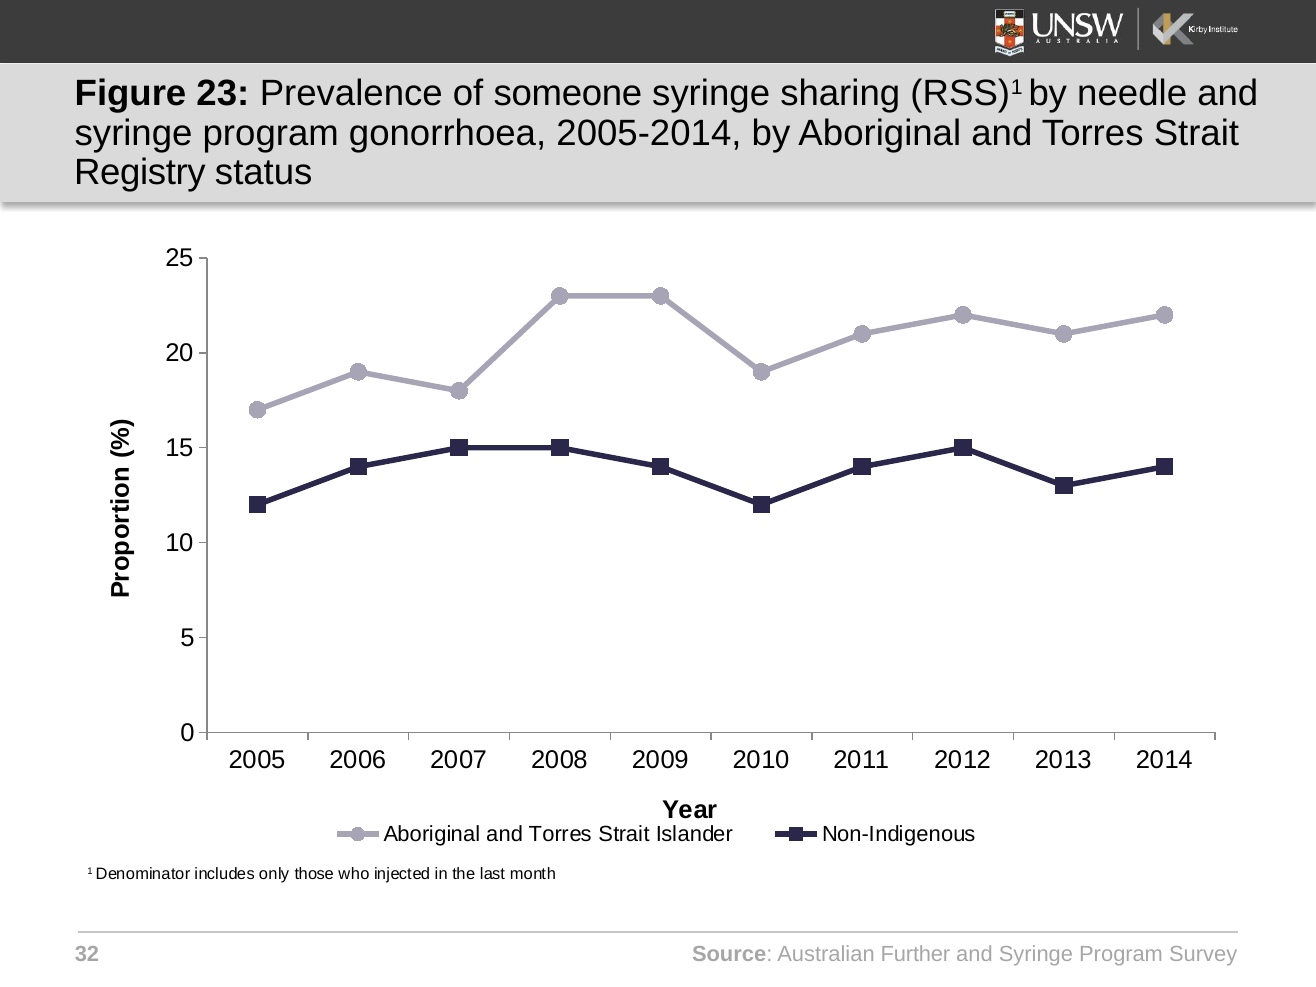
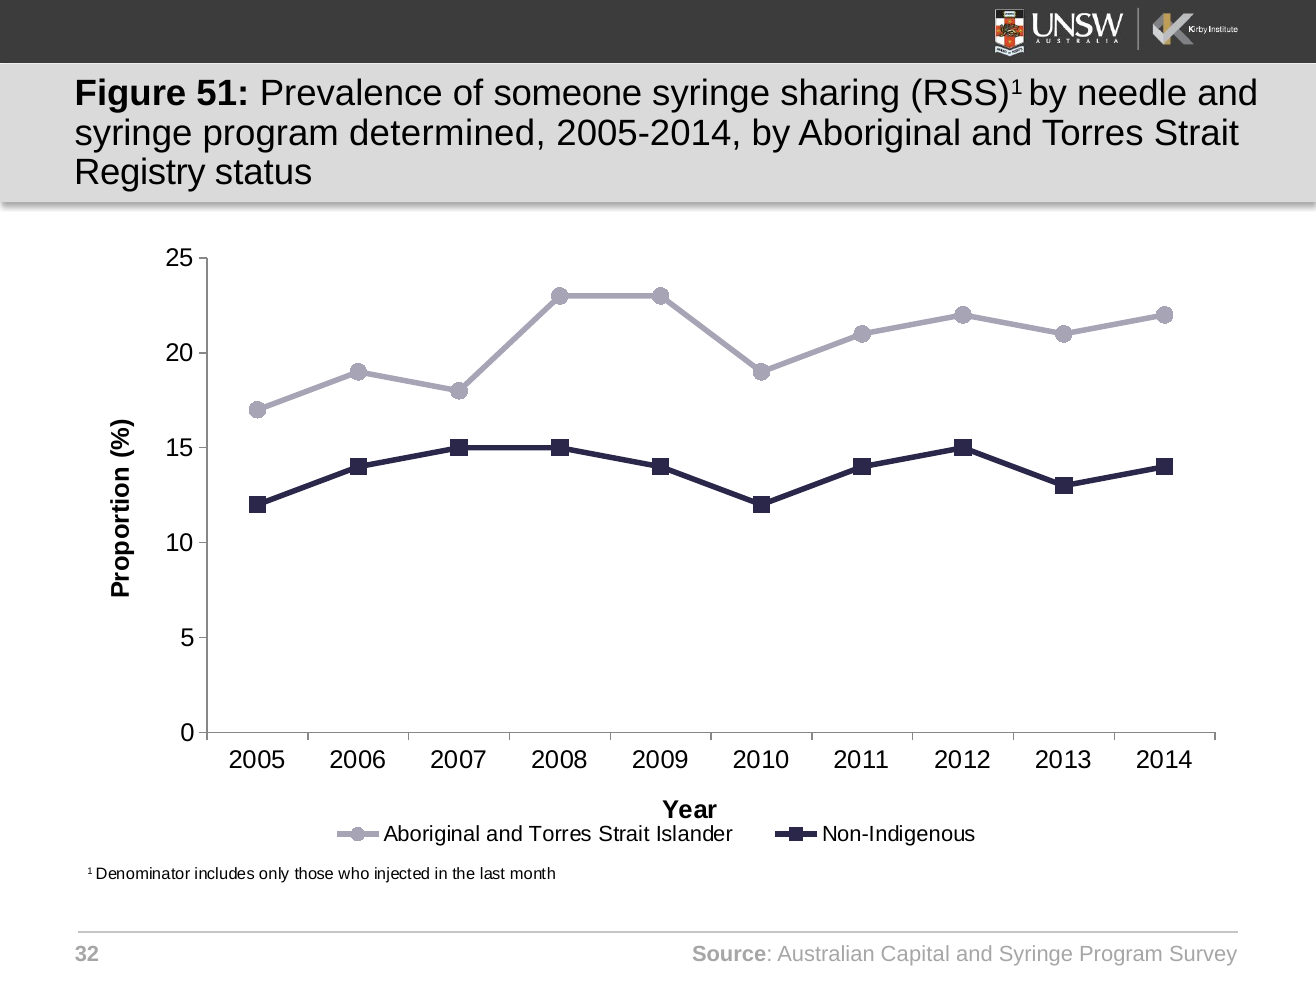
23: 23 -> 51 (223, 94)
gonorrhoea: gonorrhoea -> determined (447, 133)
Further: Further -> Capital (915, 954)
